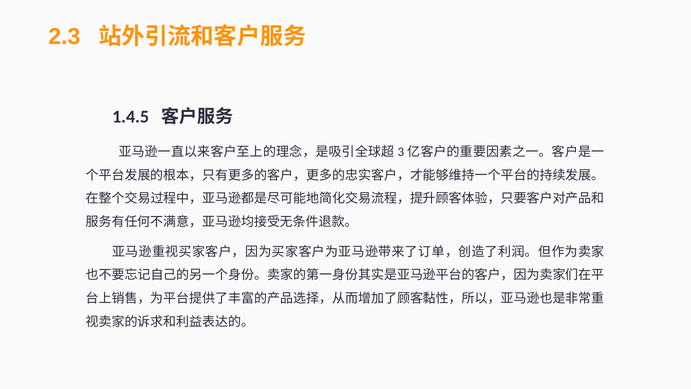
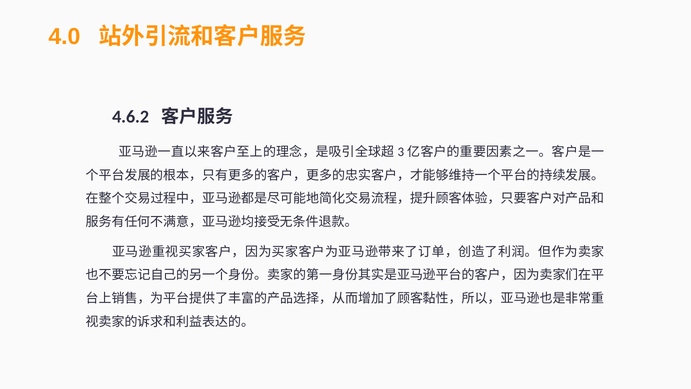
2.3: 2.3 -> 4.0 (64, 37)
1.4.5: 1.4.5 -> 4.6.2 (131, 117)
